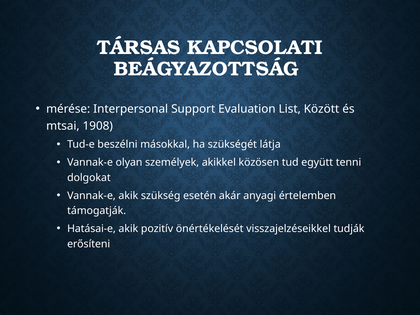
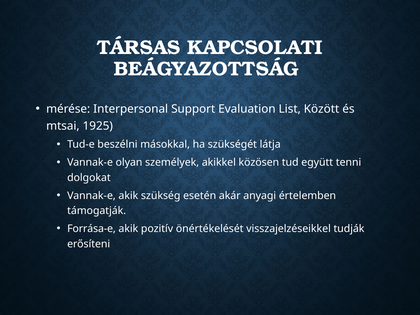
1908: 1908 -> 1925 (98, 126)
Hatásai-e: Hatásai-e -> Forrása-e (91, 229)
